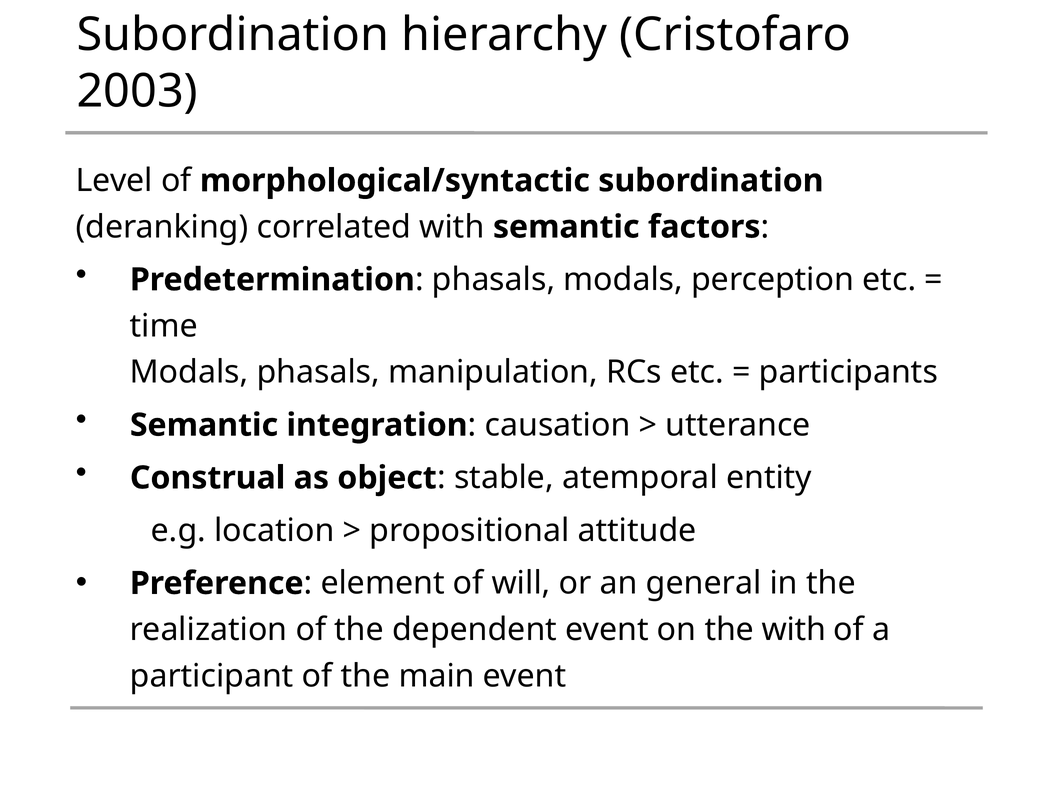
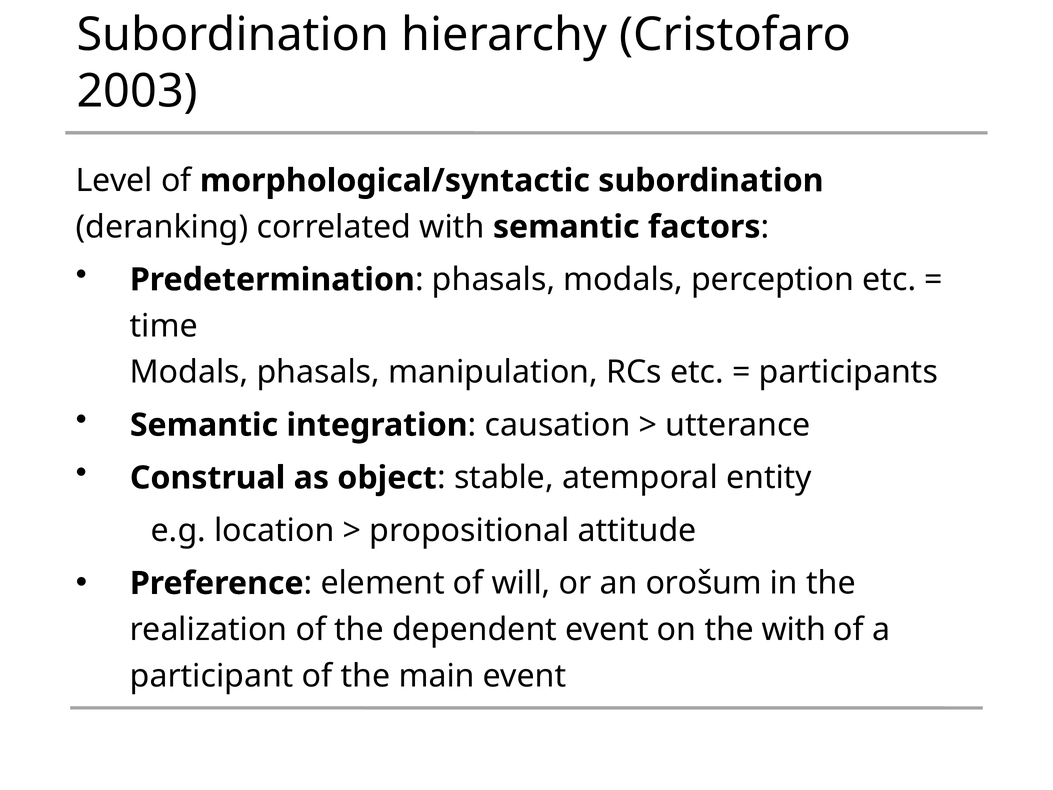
general: general -> orošum (704, 583)
